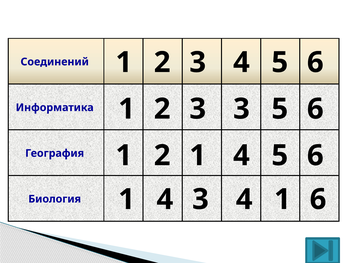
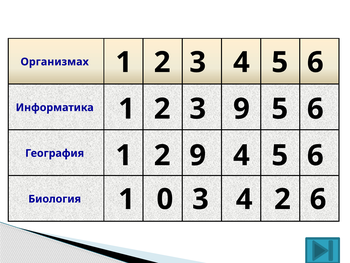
Соединений: Соединений -> Организмах (55, 62)
3 3: 3 -> 9 (241, 109)
2 1: 1 -> 9 (198, 155)
4: 4 -> 0 (165, 199)
4 1: 1 -> 2 (282, 199)
